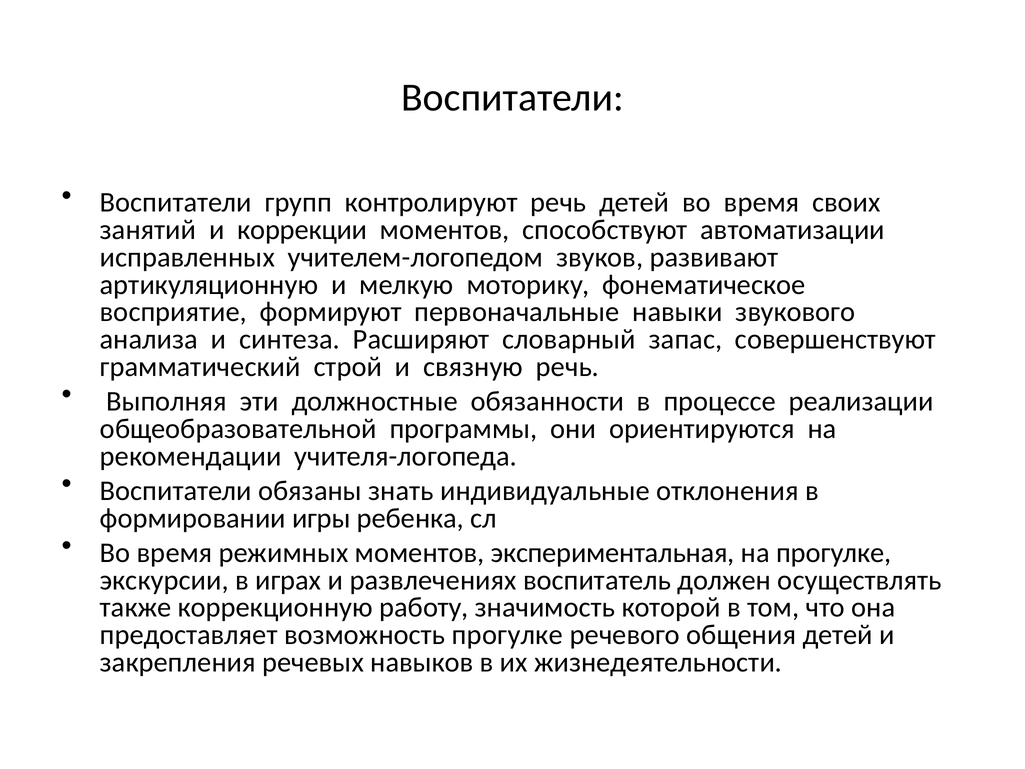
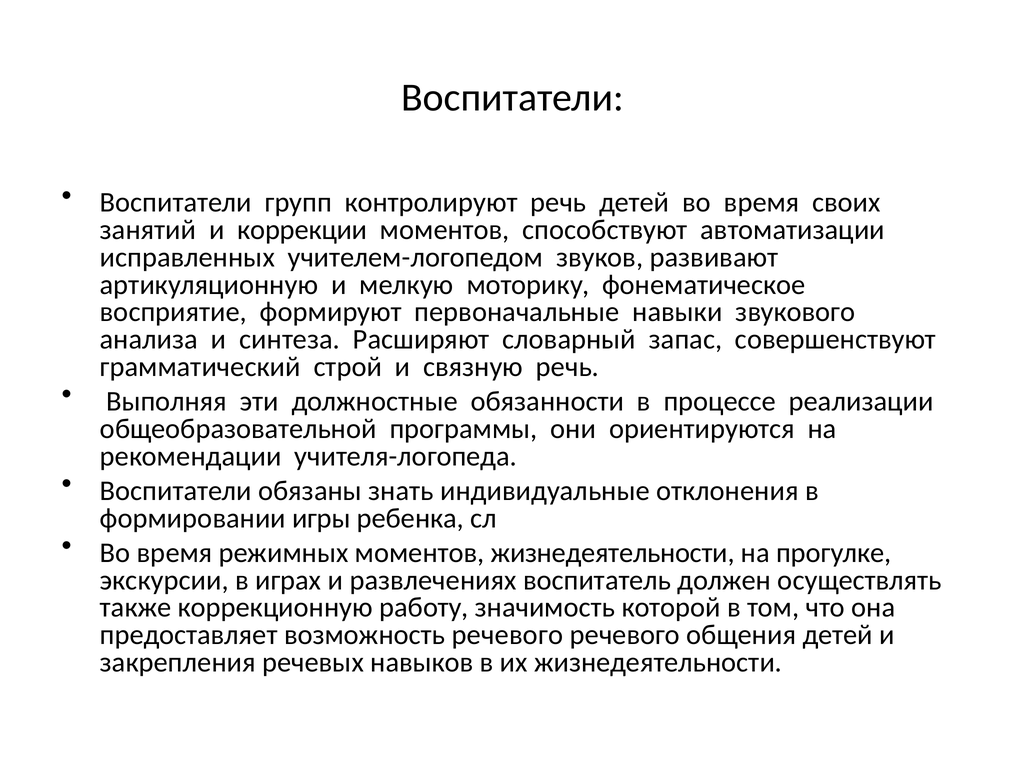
моментов экспериментальная: экспериментальная -> жизнедеятельности (613, 553)
возможность прогулке: прогулке -> речевого (507, 635)
